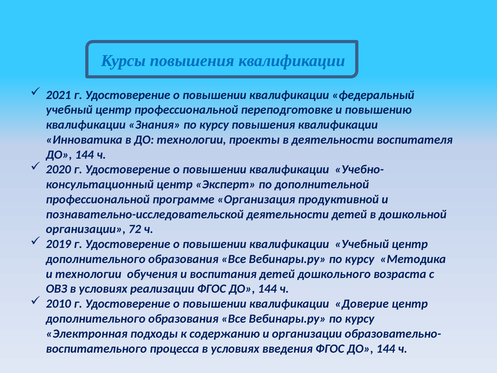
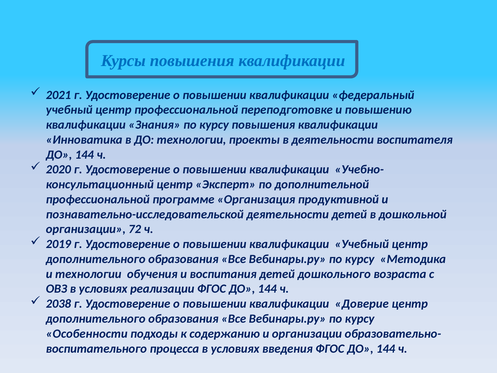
2010: 2010 -> 2038 (58, 304)
Электронная: Электронная -> Особенности (87, 333)
